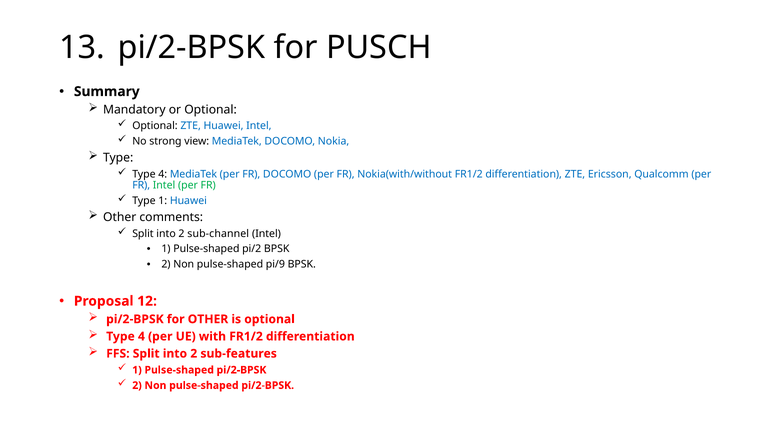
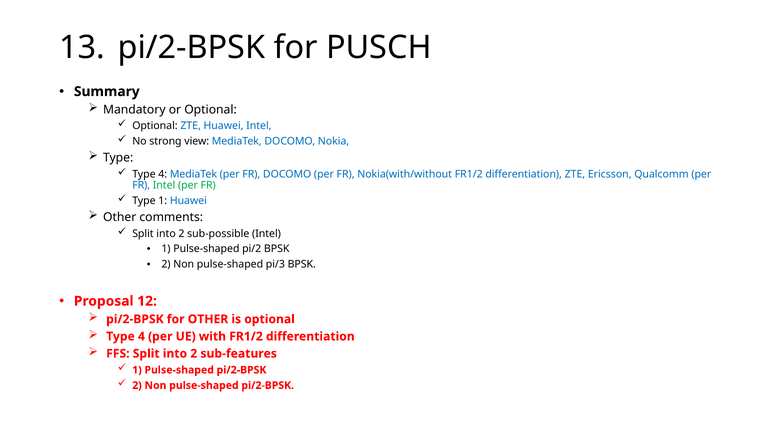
sub-channel: sub-channel -> sub-possible (218, 233)
pi/9: pi/9 -> pi/3 (275, 264)
